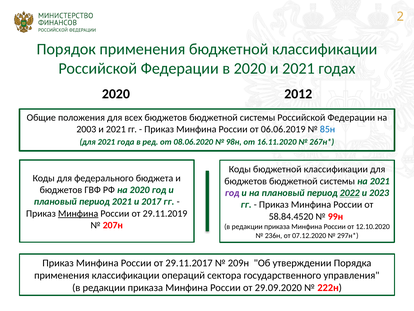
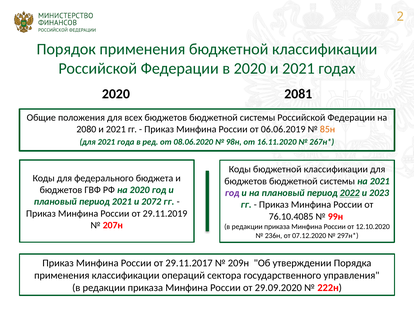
2012: 2012 -> 2081 (298, 94)
2003: 2003 -> 2080 (86, 129)
85н colour: blue -> orange (328, 129)
2017: 2017 -> 2072 (151, 201)
Минфина underline: present -> none (78, 213)
58.84.4520: 58.84.4520 -> 76.10.4085 (291, 216)
